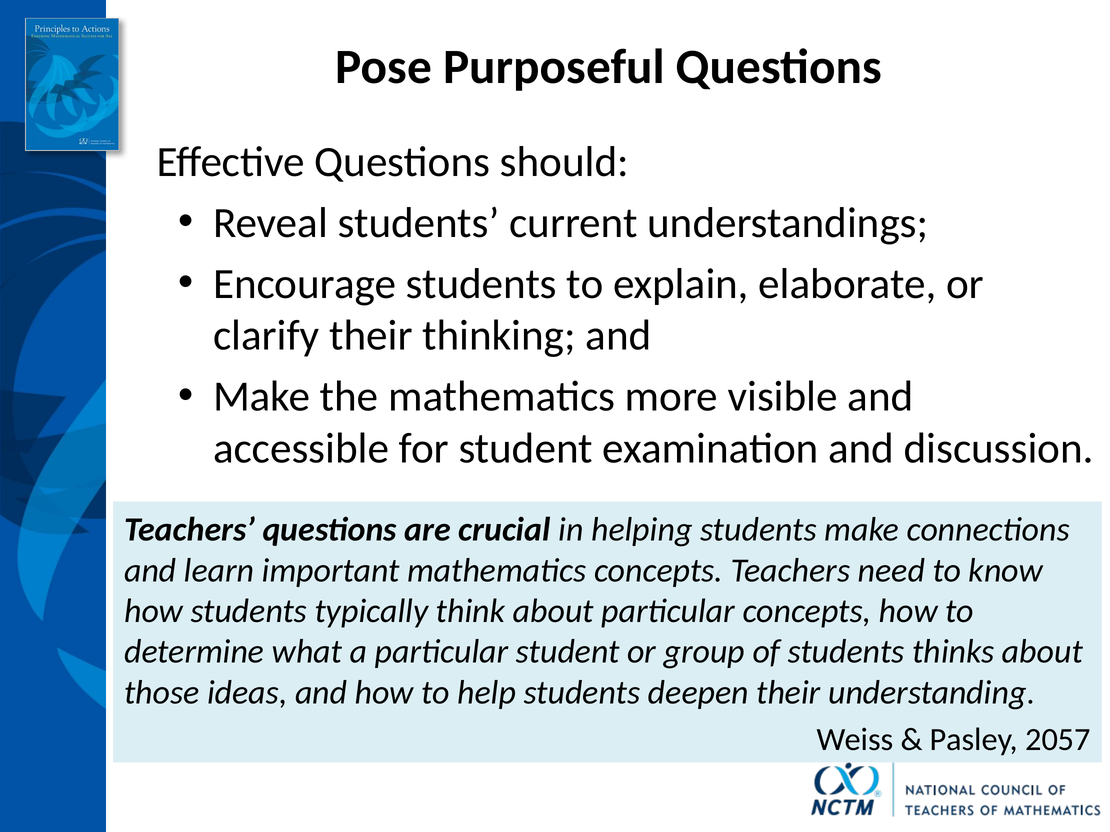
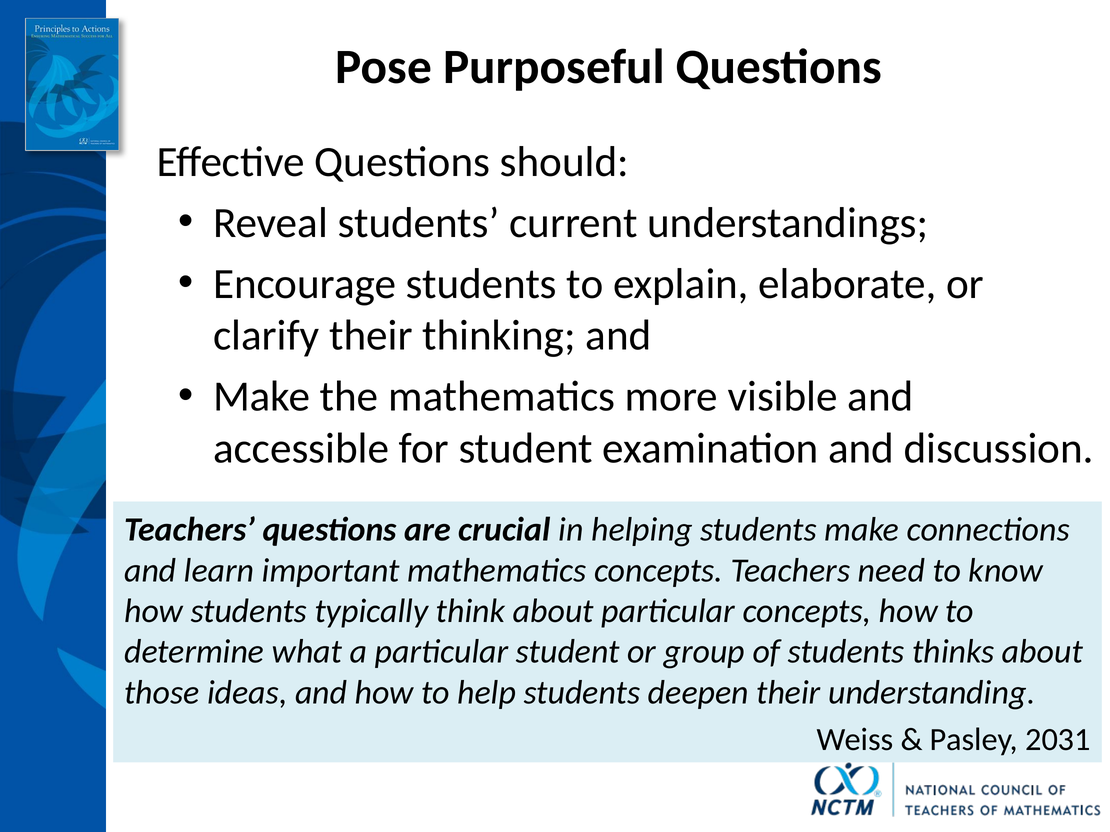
2057: 2057 -> 2031 (1058, 740)
